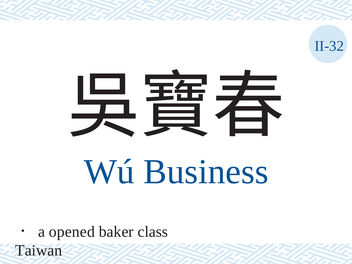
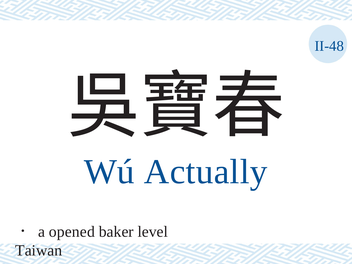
II-32: II-32 -> II-48 (329, 46)
Business: Business -> Actually (206, 172)
class: class -> level (153, 232)
